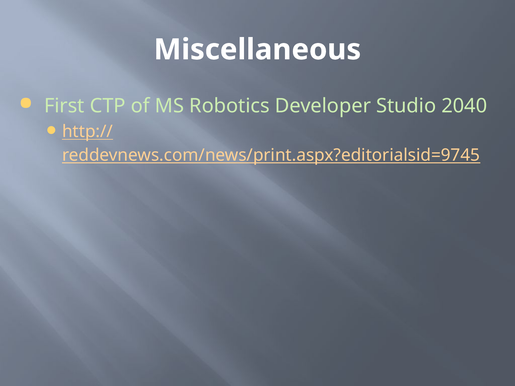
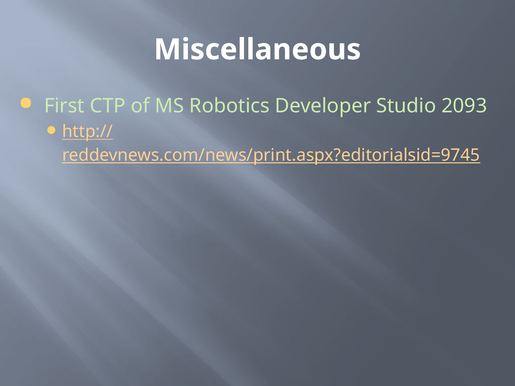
2040: 2040 -> 2093 (464, 106)
